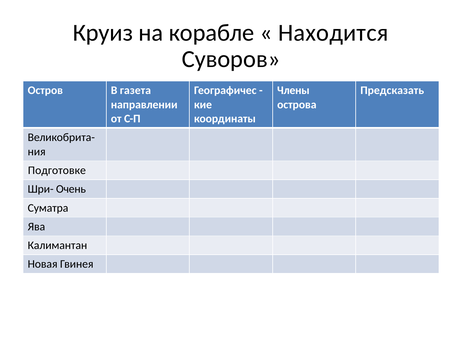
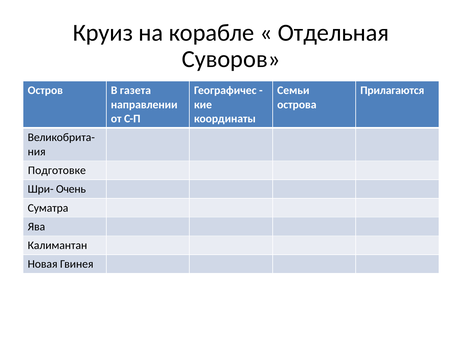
Находится: Находится -> Отдельная (333, 33)
Члены: Члены -> Семьи (293, 90)
Предсказать: Предсказать -> Прилагаются (392, 90)
